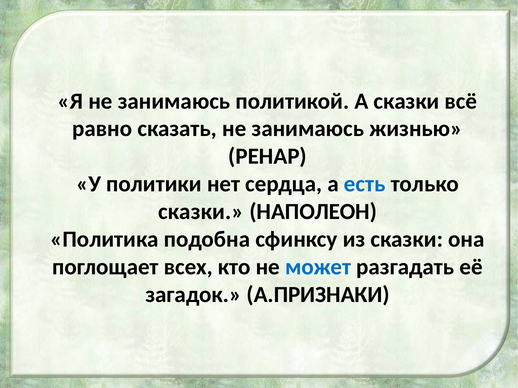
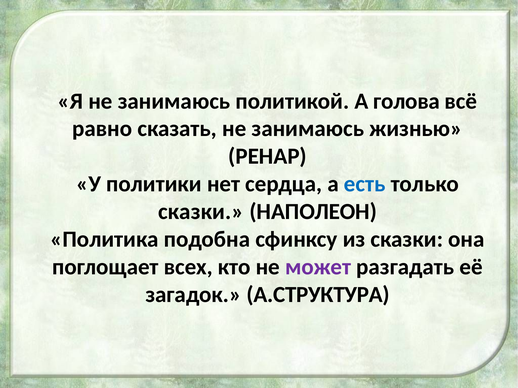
А сказки: сказки -> голова (407, 101)
может colour: blue -> purple (318, 267)
А.ПРИЗНАКИ: А.ПРИЗНАКИ -> А.СТРУКТУРА (318, 295)
